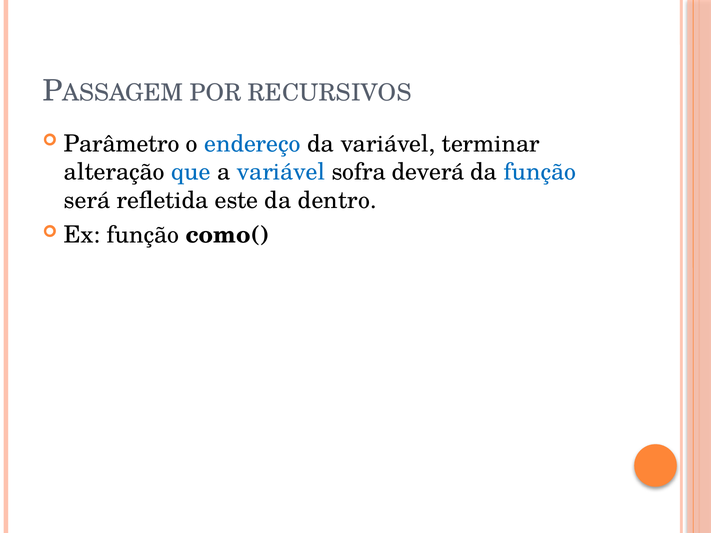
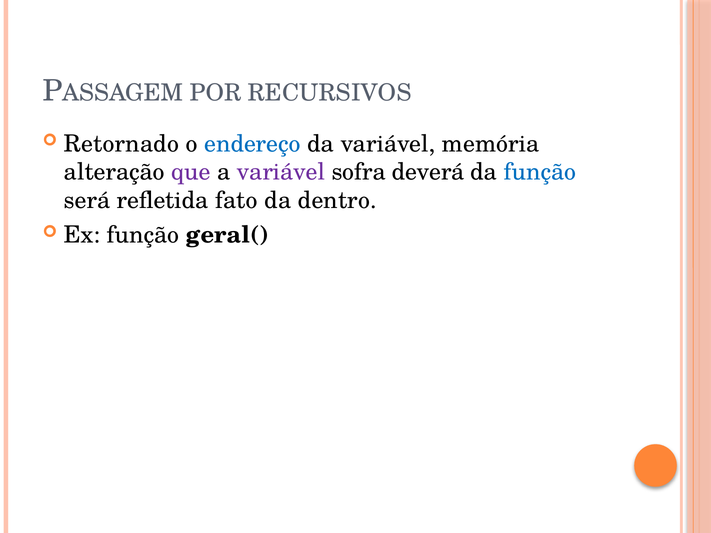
Parâmetro: Parâmetro -> Retornado (121, 144)
terminar: terminar -> memória (491, 144)
que colour: blue -> purple (191, 172)
variável colour: blue -> purple (281, 172)
este: este -> fato (236, 201)
como(: como( -> geral( (227, 235)
